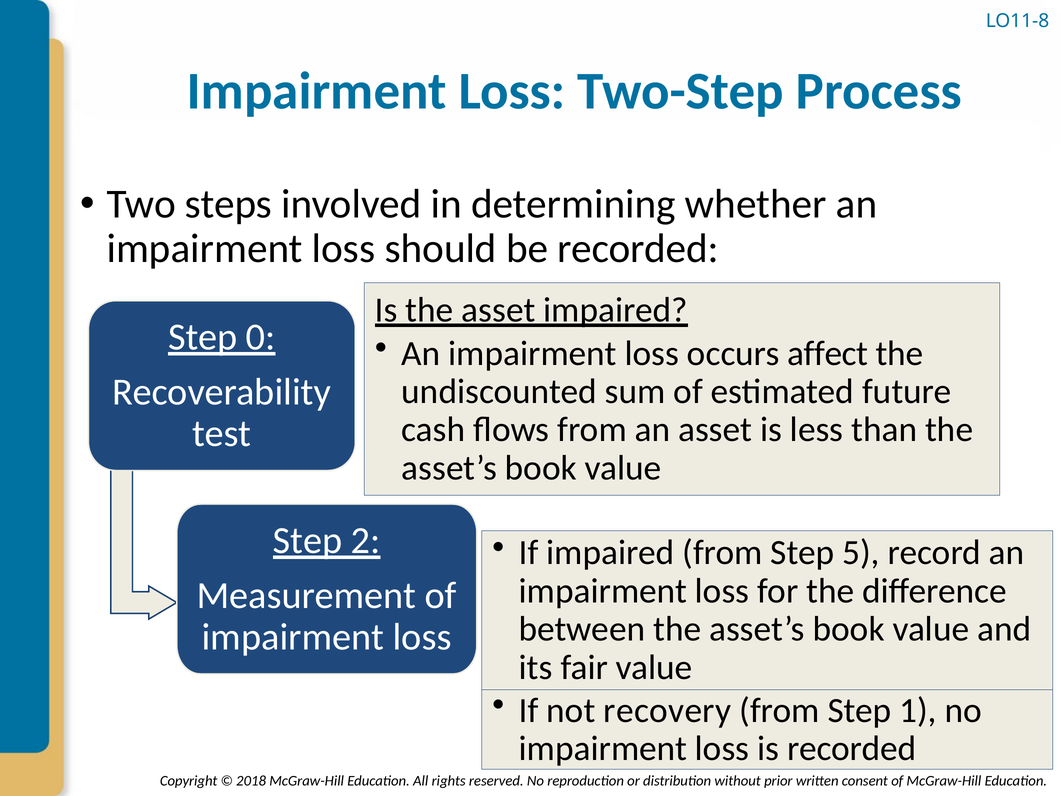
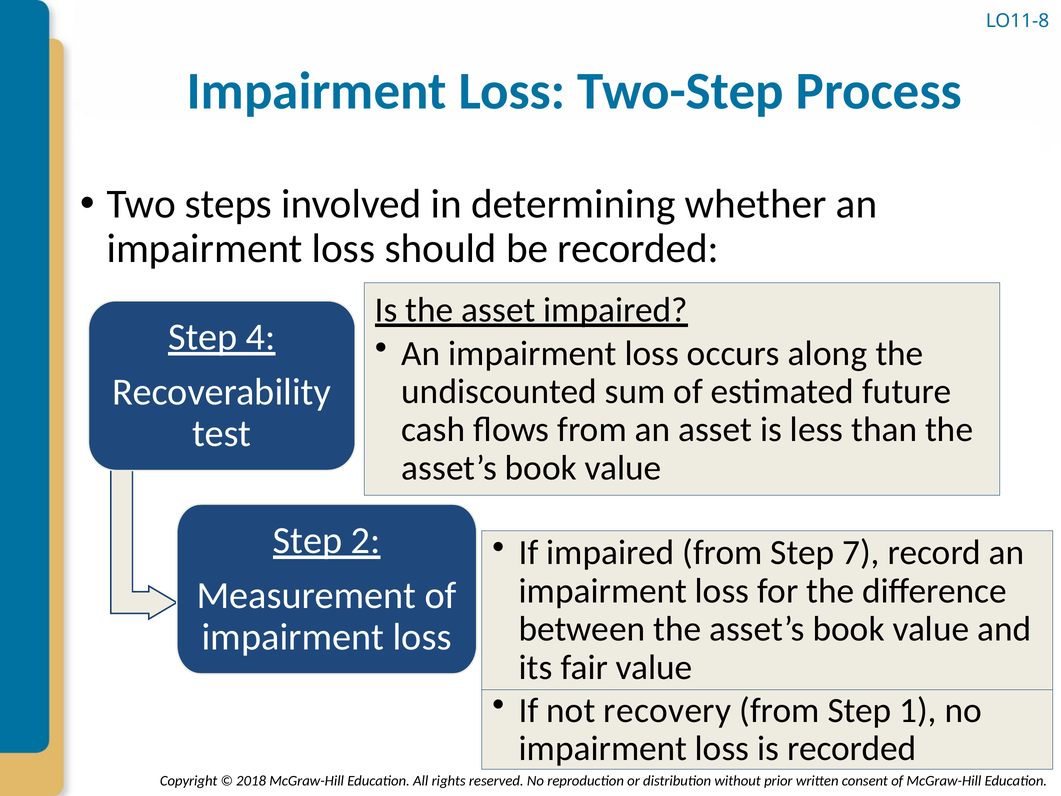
0: 0 -> 4 (261, 337)
affect: affect -> along (827, 353)
5: 5 -> 7 (861, 553)
